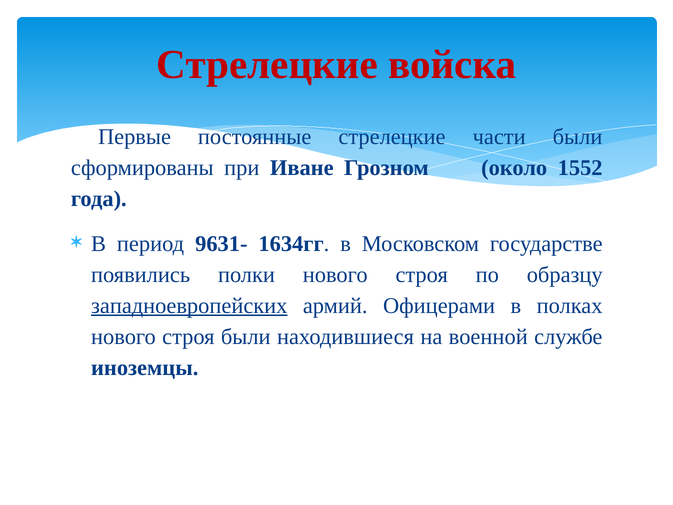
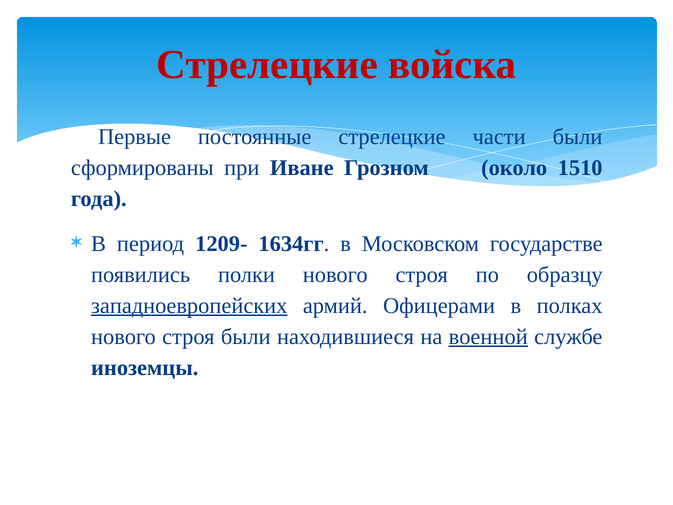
1552: 1552 -> 1510 (580, 168)
9631-: 9631- -> 1209- (221, 244)
военной underline: none -> present (488, 337)
